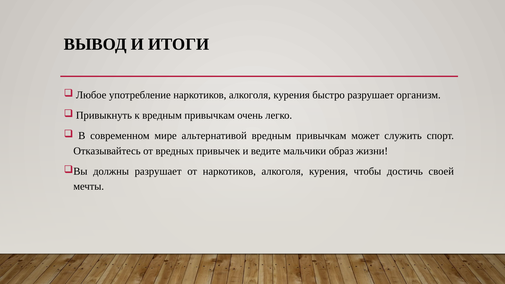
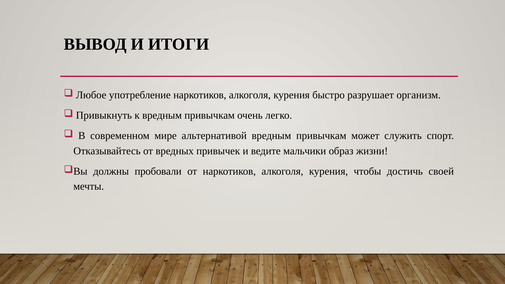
должны разрушает: разрушает -> пробовали (158, 171)
